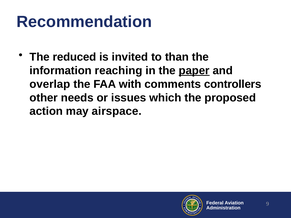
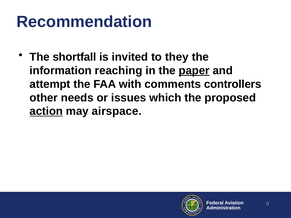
reduced: reduced -> shortfall (74, 57)
than: than -> they (177, 57)
overlap: overlap -> attempt (50, 84)
action underline: none -> present (46, 111)
